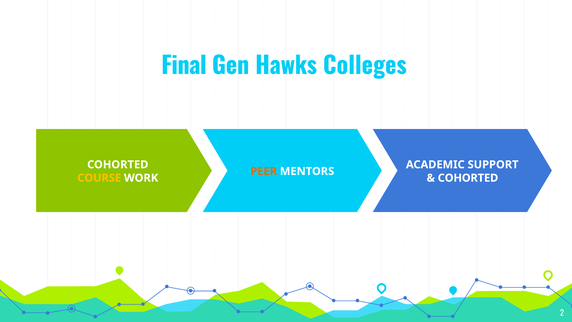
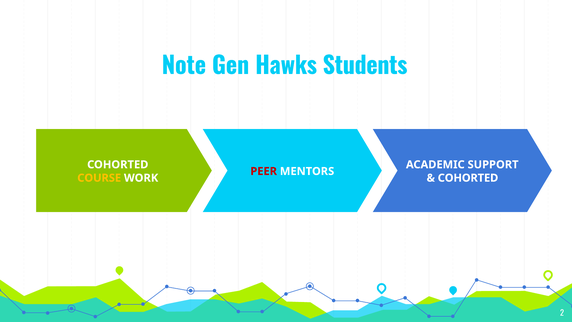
Final: Final -> Note (184, 66)
Colleges: Colleges -> Students (365, 66)
PEER colour: orange -> red (264, 171)
